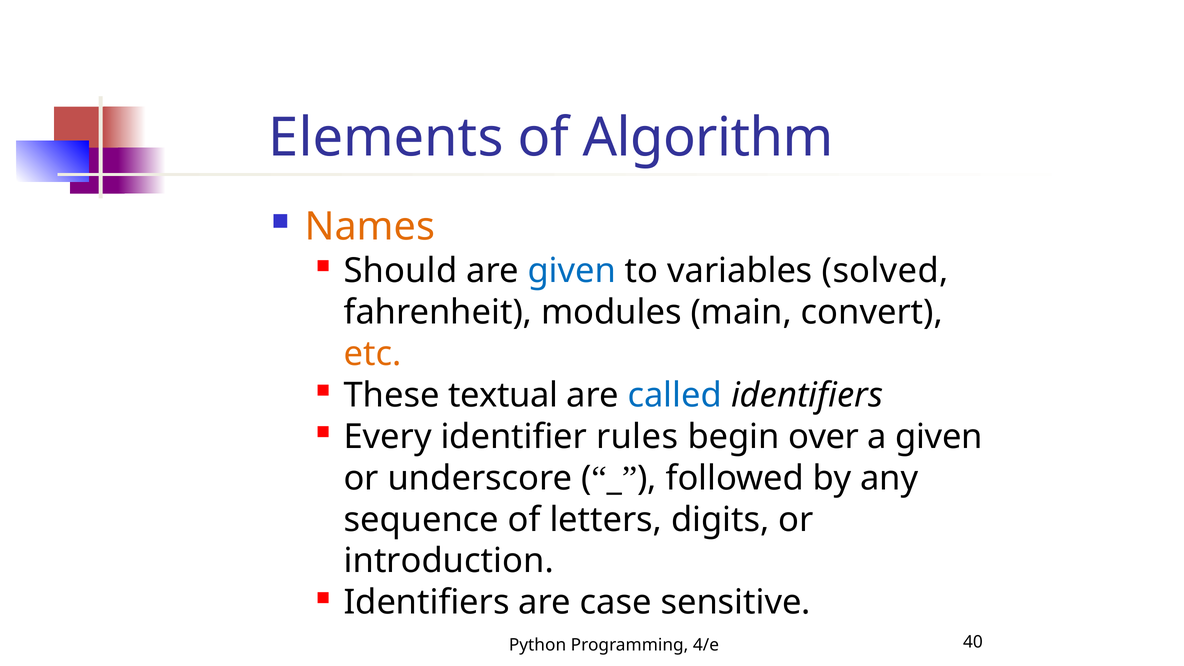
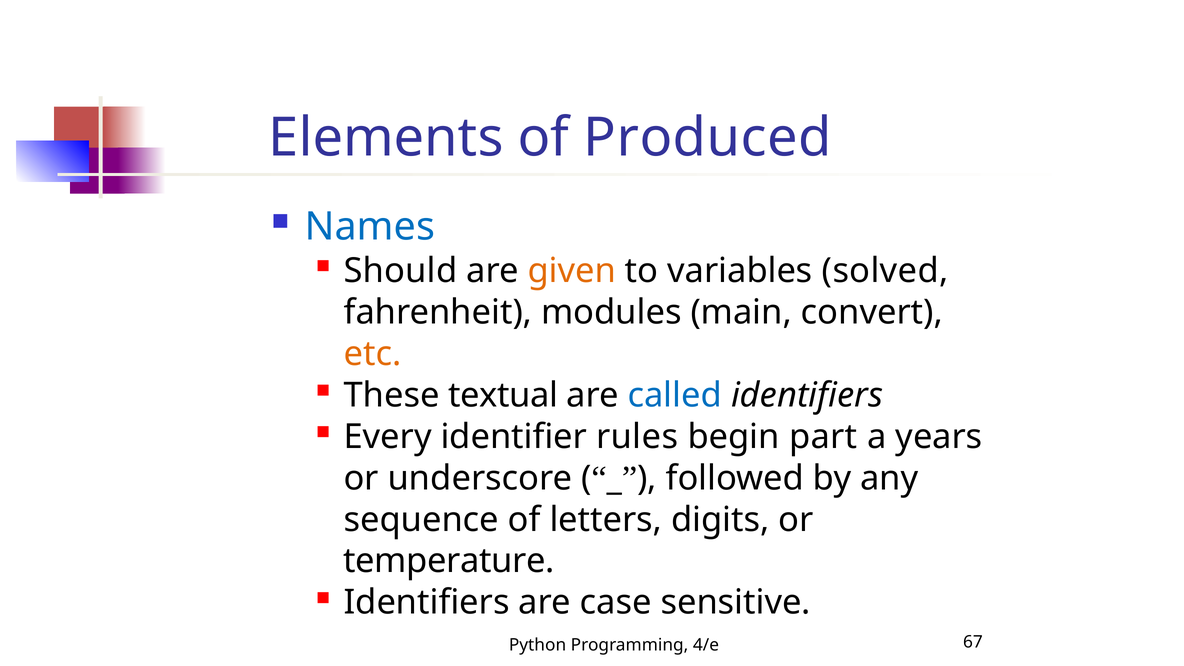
Algorithm: Algorithm -> Produced (707, 138)
Names colour: orange -> blue (370, 227)
given colour: blue -> orange (572, 271)
over: over -> part (823, 437)
a given: given -> years (939, 437)
introduction: introduction -> temperature (449, 561)
40: 40 -> 67 (973, 642)
